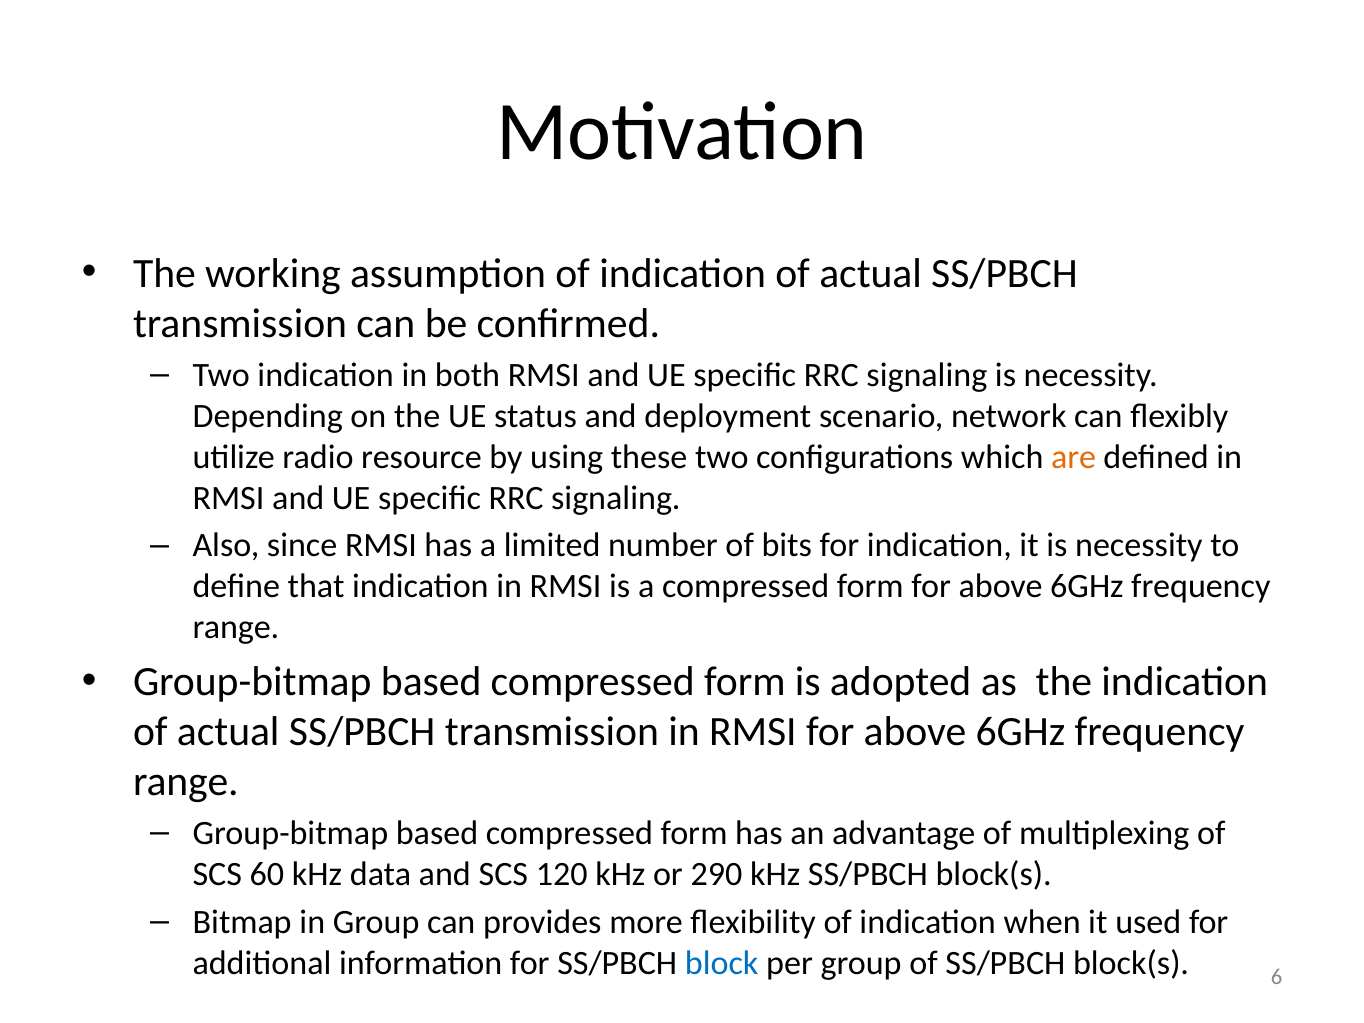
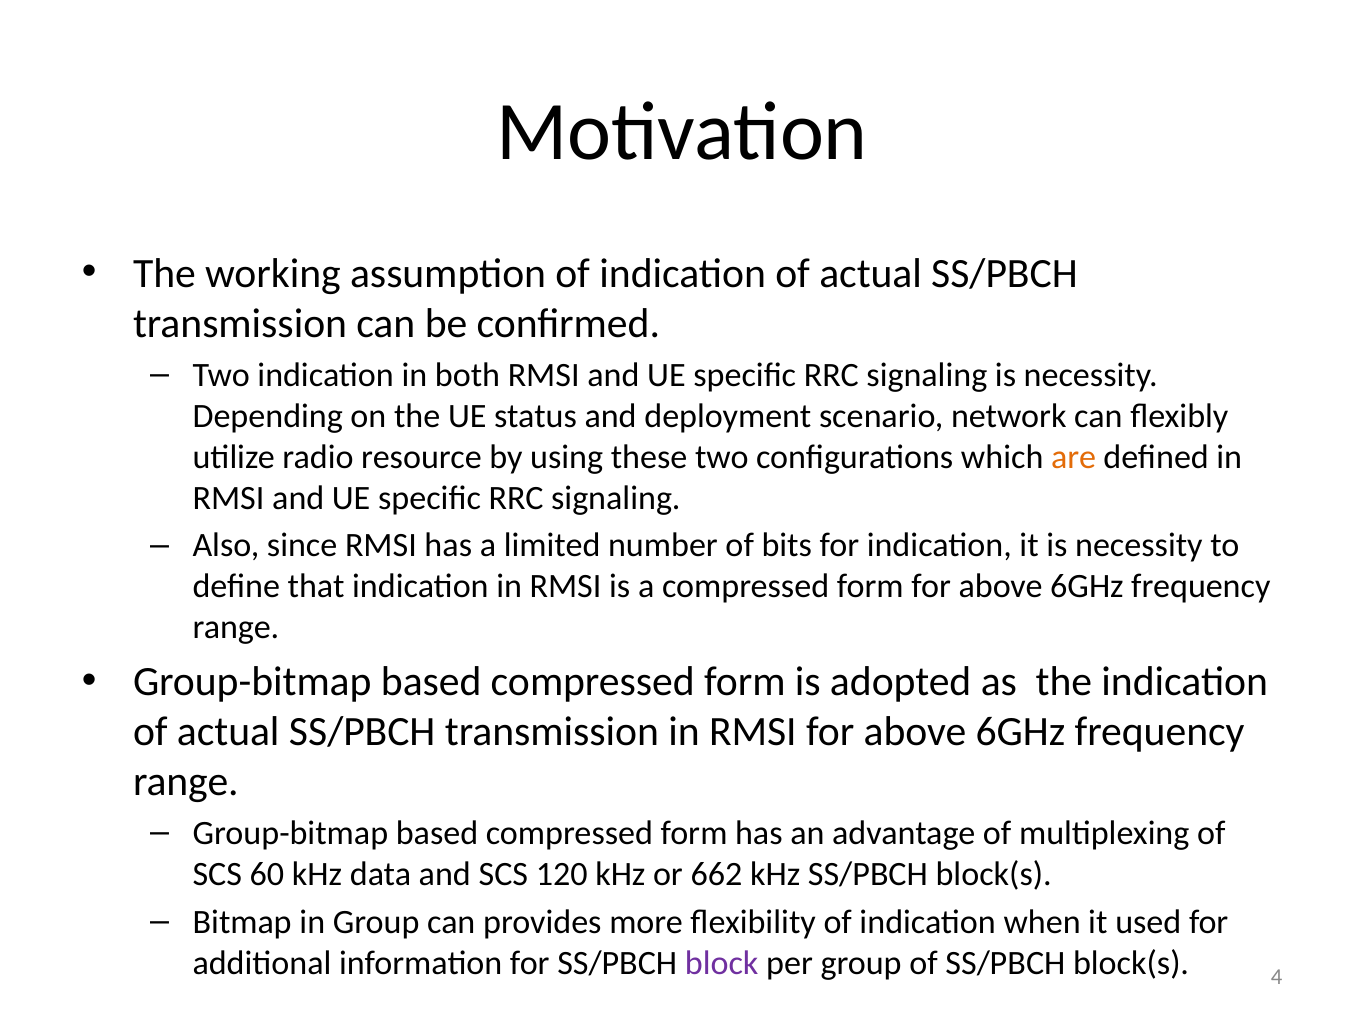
290: 290 -> 662 (717, 874)
block colour: blue -> purple (722, 963)
6: 6 -> 4 (1277, 977)
